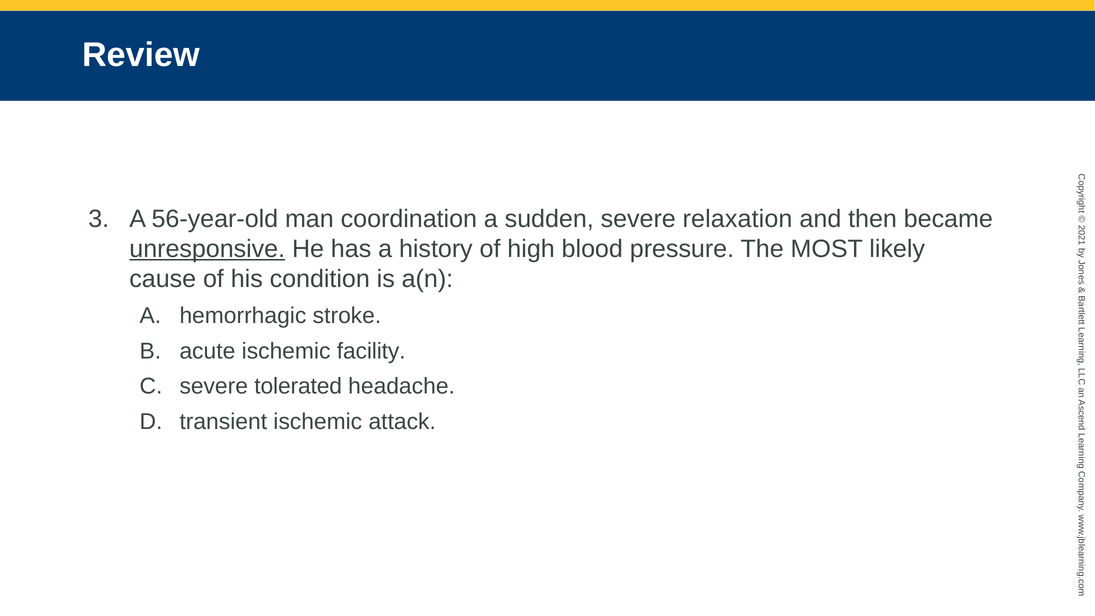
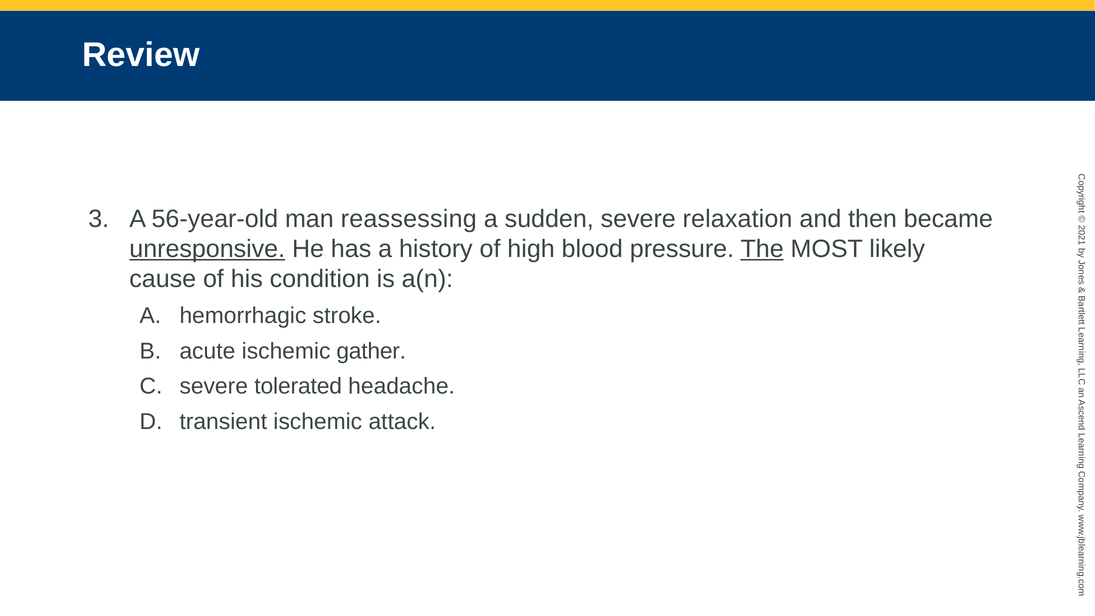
coordination: coordination -> reassessing (409, 219)
The underline: none -> present (762, 249)
facility: facility -> gather (371, 351)
